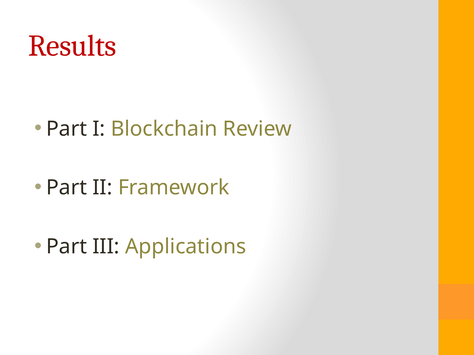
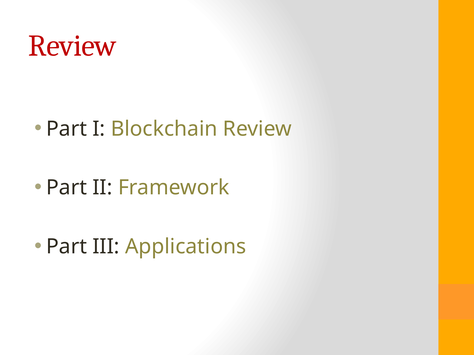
Results: Results -> Review (72, 46)
